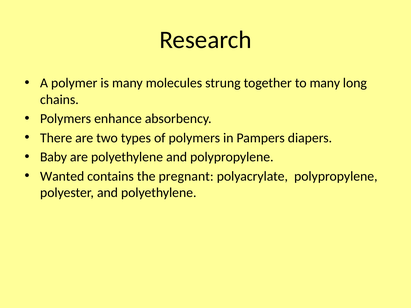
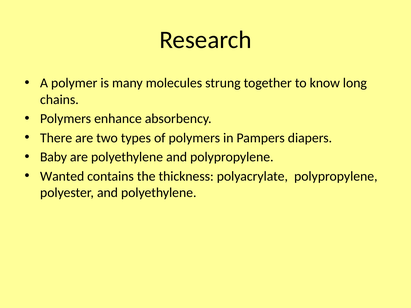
to many: many -> know (325, 83)
pregnant: pregnant -> thickness (186, 176)
